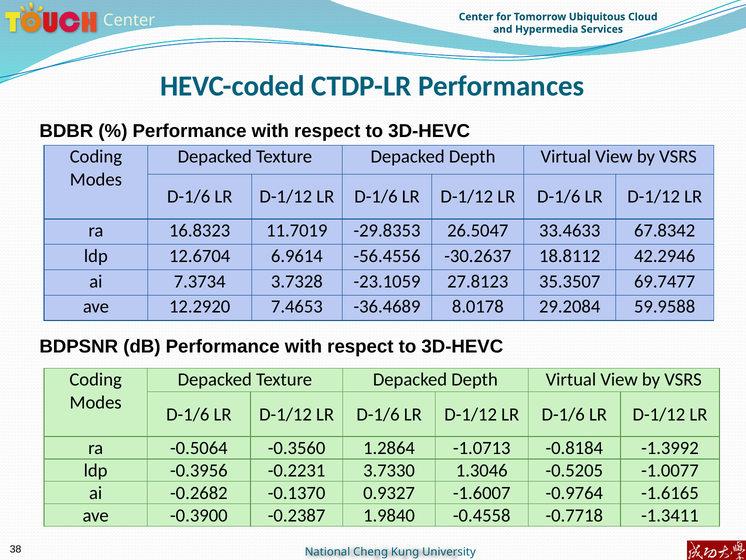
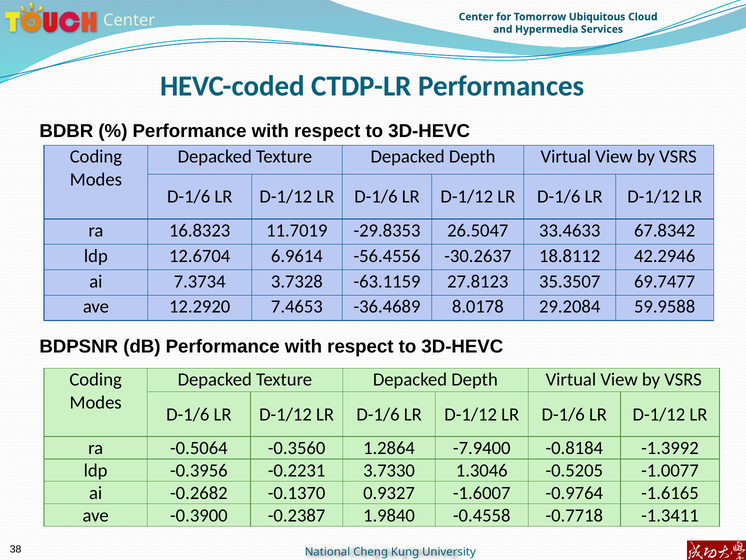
-23.1059: -23.1059 -> -63.1159 (387, 281)
-1.0713: -1.0713 -> -7.9400 (482, 448)
